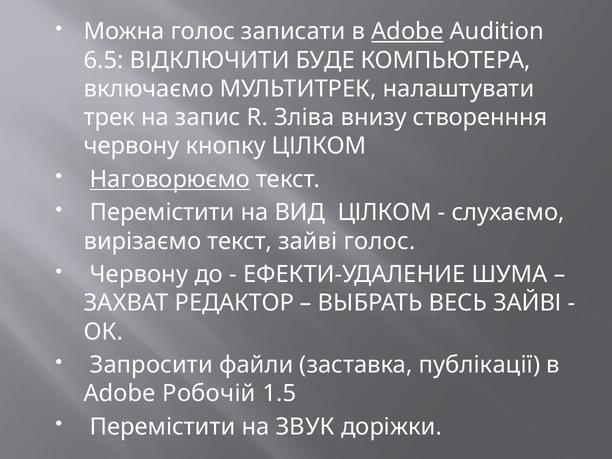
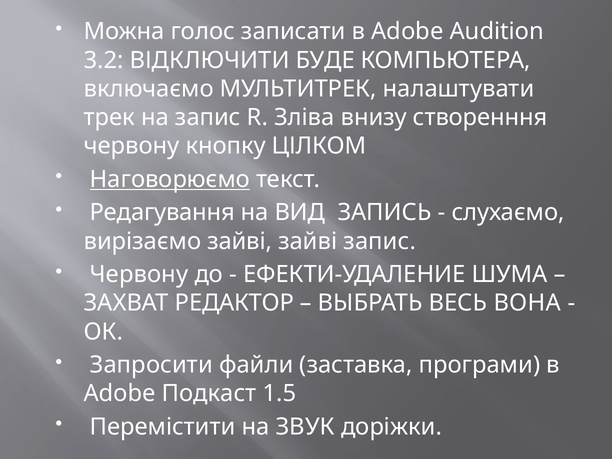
Adobe underline: present -> none (407, 32)
6.5: 6.5 -> 3.2 (104, 60)
Перемістити: Перемістити -> Редагування (162, 213)
ВИД ЦІЛКОМ: ЦІЛКОМ -> ЗАПИСЬ (385, 213)
вирізаємо текст: текст -> зайві (240, 241)
зайві голос: голос -> запис (380, 241)
ВЕСЬ ЗАЙВІ: ЗАЙВІ -> ВОНА (527, 303)
публікації: публікації -> програми (479, 365)
Робочій: Робочій -> Подкаст (209, 394)
